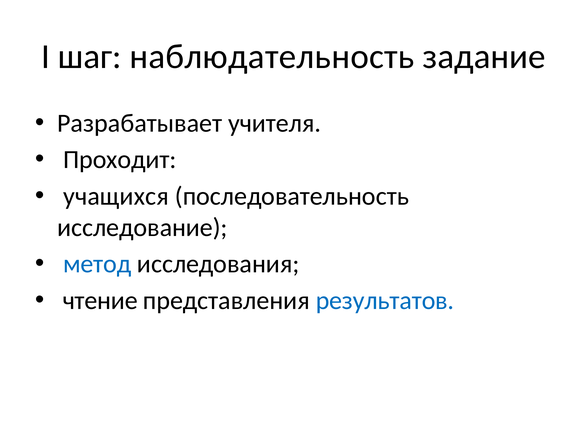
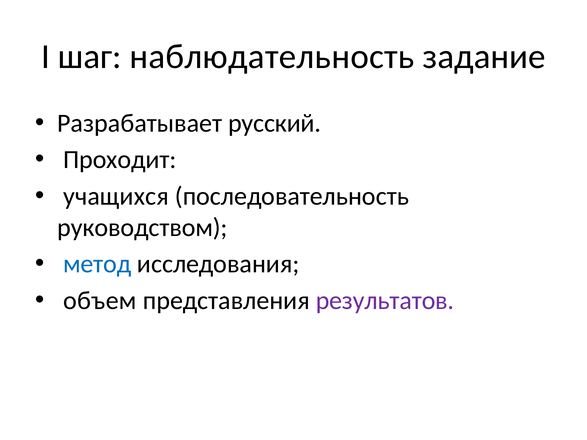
учителя: учителя -> русский (275, 123)
исследование: исследование -> руководством (142, 228)
чтение: чтение -> объем (100, 301)
результатов colour: blue -> purple (385, 301)
